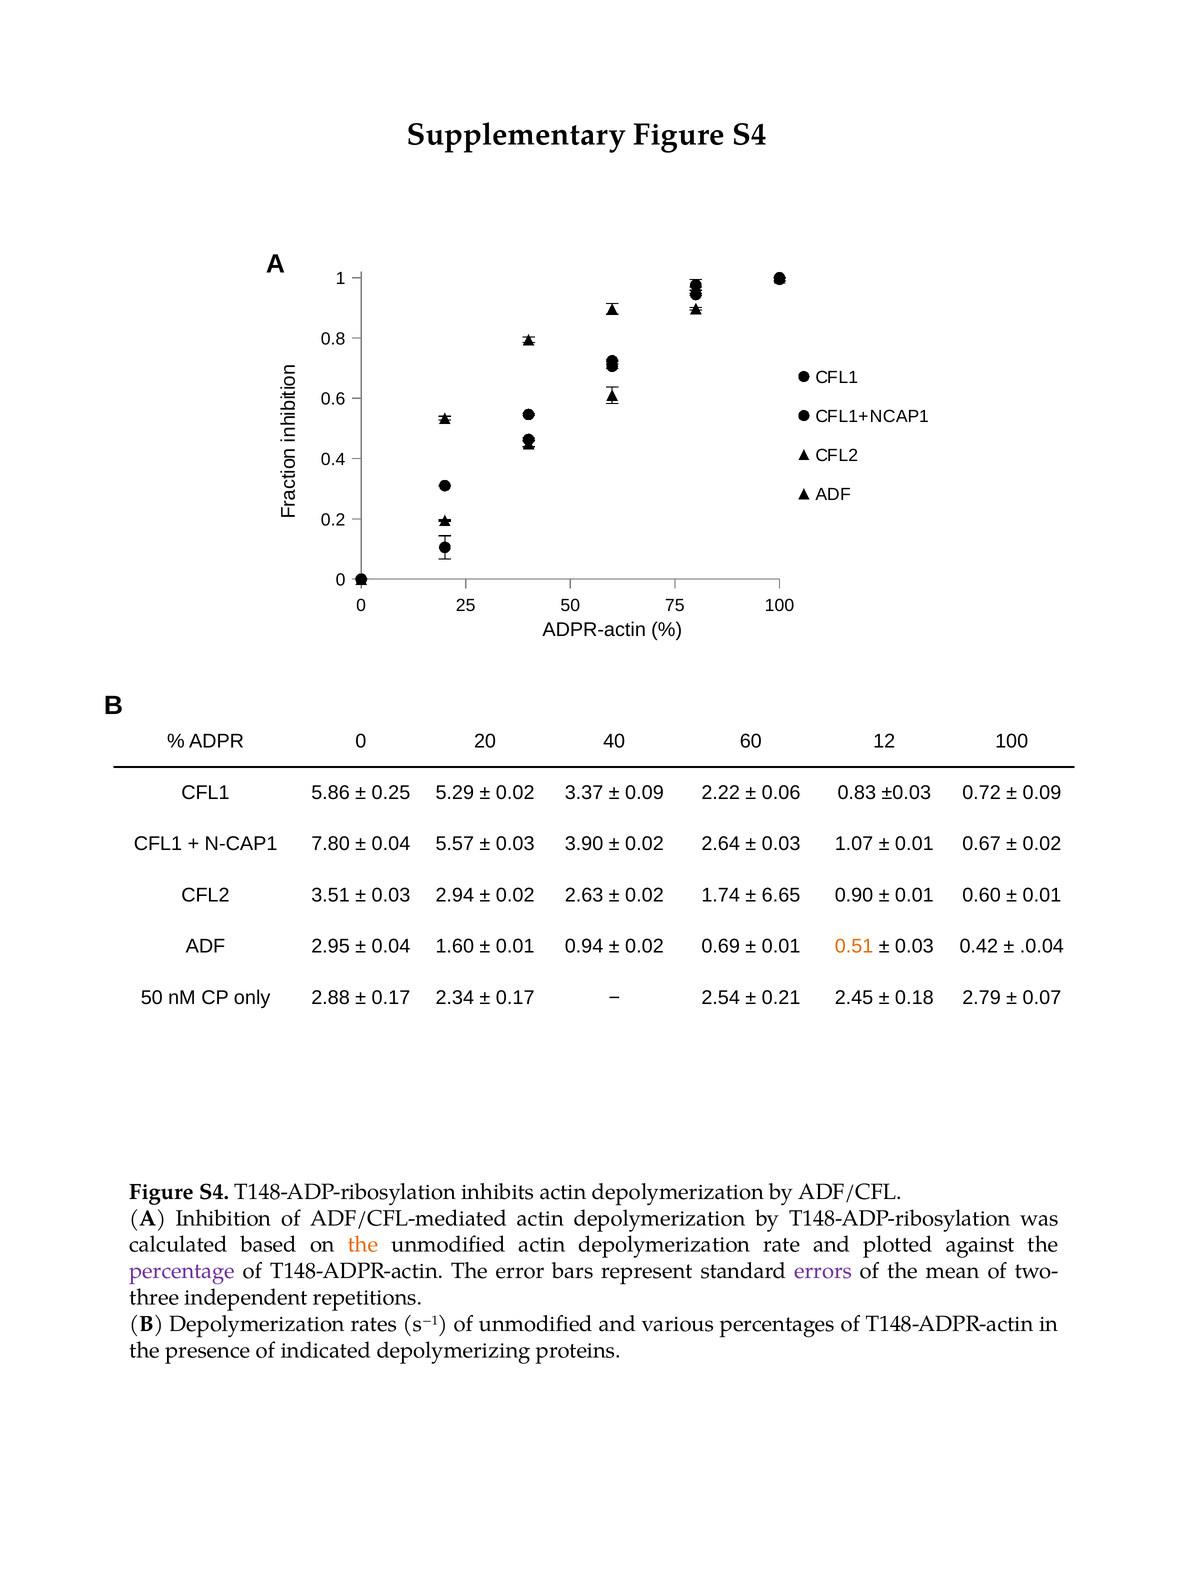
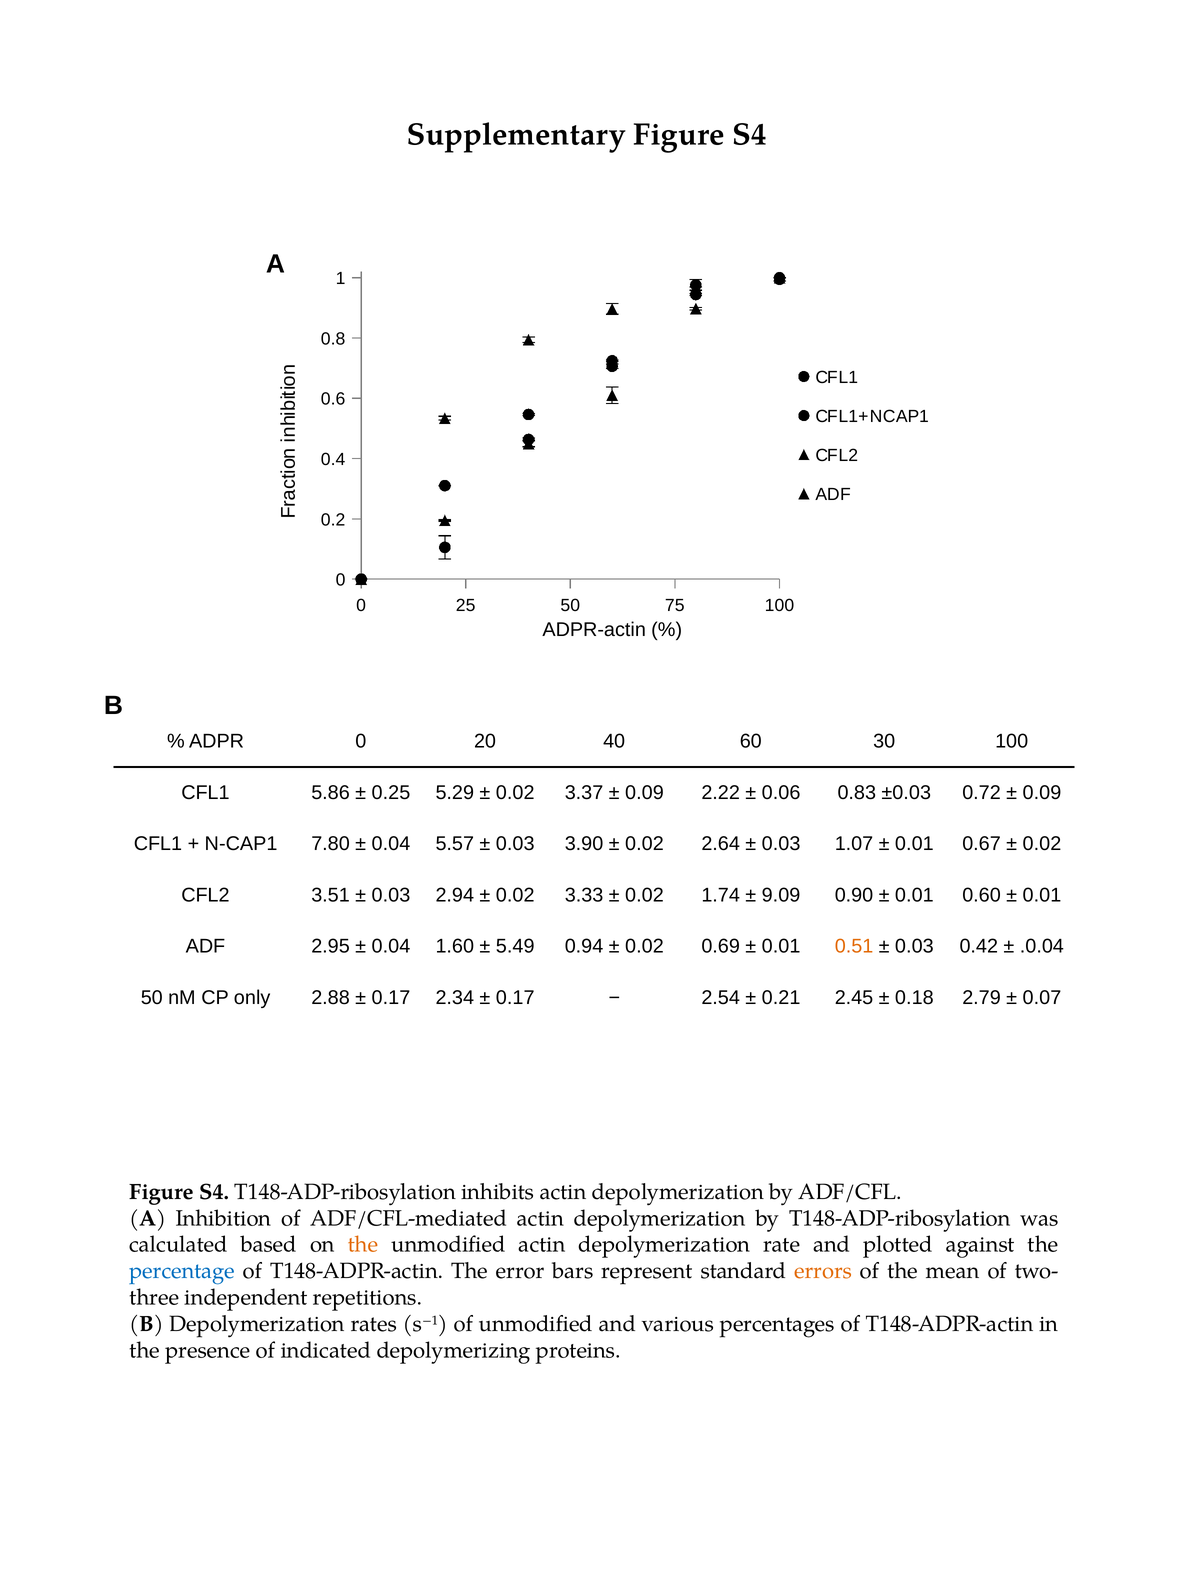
12: 12 -> 30 (884, 741)
2.63: 2.63 -> 3.33 (584, 895)
6.65: 6.65 -> 9.09 (781, 895)
0.01: 0.01 -> 5.49 (515, 946)
percentage colour: purple -> blue (182, 1271)
errors colour: purple -> orange (823, 1271)
